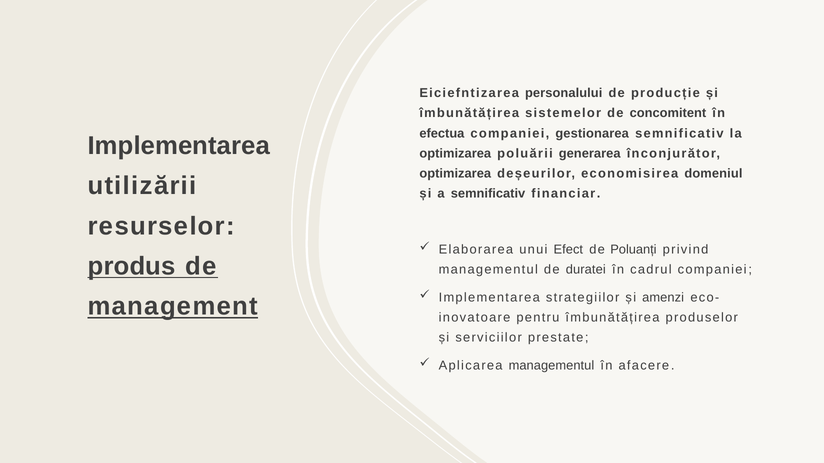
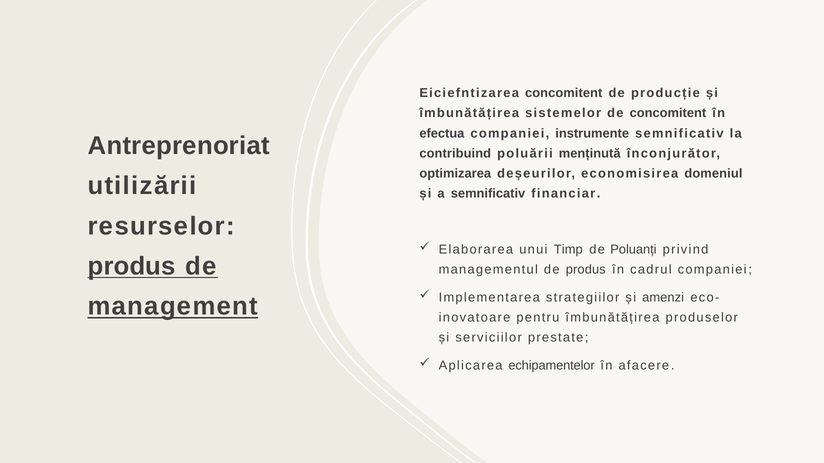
Eiciefntizarea personalului: personalului -> concomitent (564, 93)
gestionarea: gestionarea -> instrumente (592, 133)
Implementarea: Implementarea -> Antreprenoriat (179, 146)
optimizarea: optimizarea -> contribuind (455, 153)
generarea: generarea -> menținută (590, 153)
Efect: Efect -> Timp (568, 250)
de duratei: duratei -> produs (586, 270)
Aplicarea managementul: managementul -> echipamentelor (552, 366)
